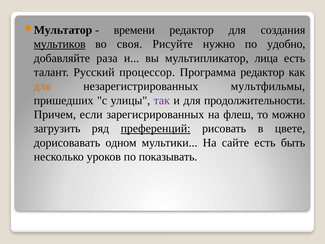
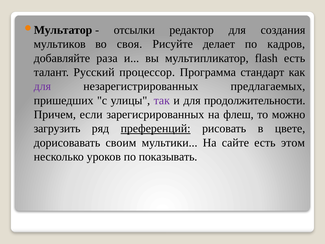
времени: времени -> отсылки (134, 30)
мультиков underline: present -> none (60, 44)
нужно: нужно -> делает (219, 44)
удобно: удобно -> кадров (286, 44)
лица: лица -> flash (266, 58)
Программа редактор: редактор -> стандарт (262, 72)
для colour: orange -> purple (42, 86)
мультфильмы: мультфильмы -> предлагаемых (268, 86)
одном: одном -> своим (121, 143)
быть: быть -> этом (293, 143)
